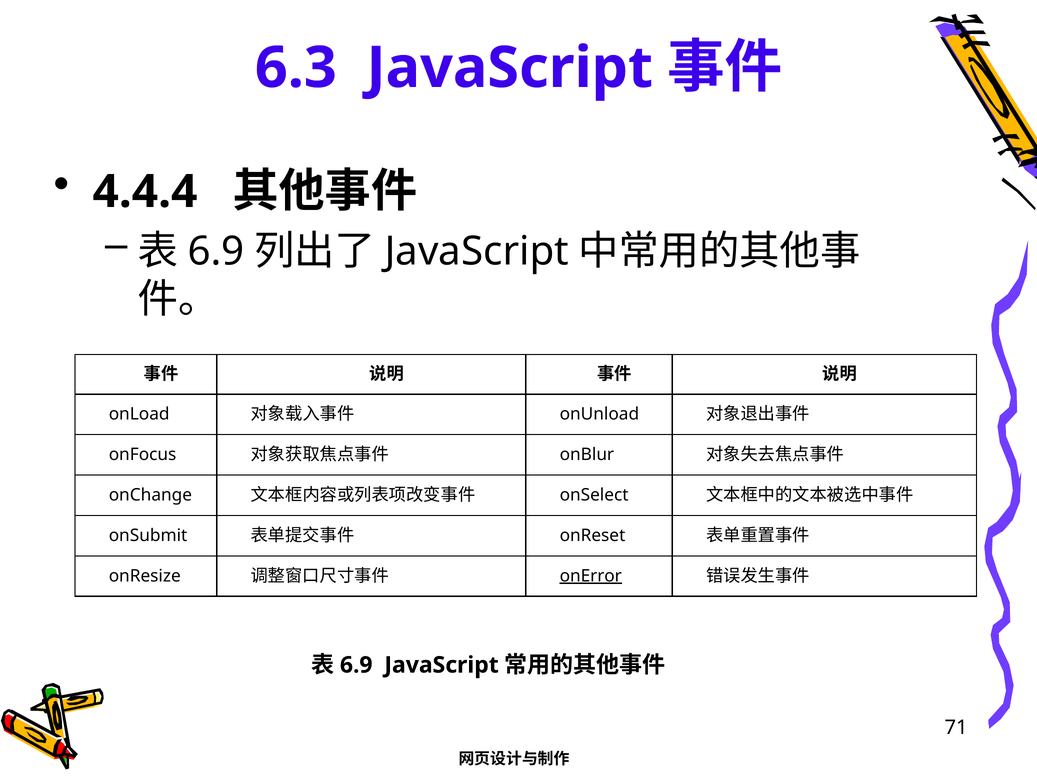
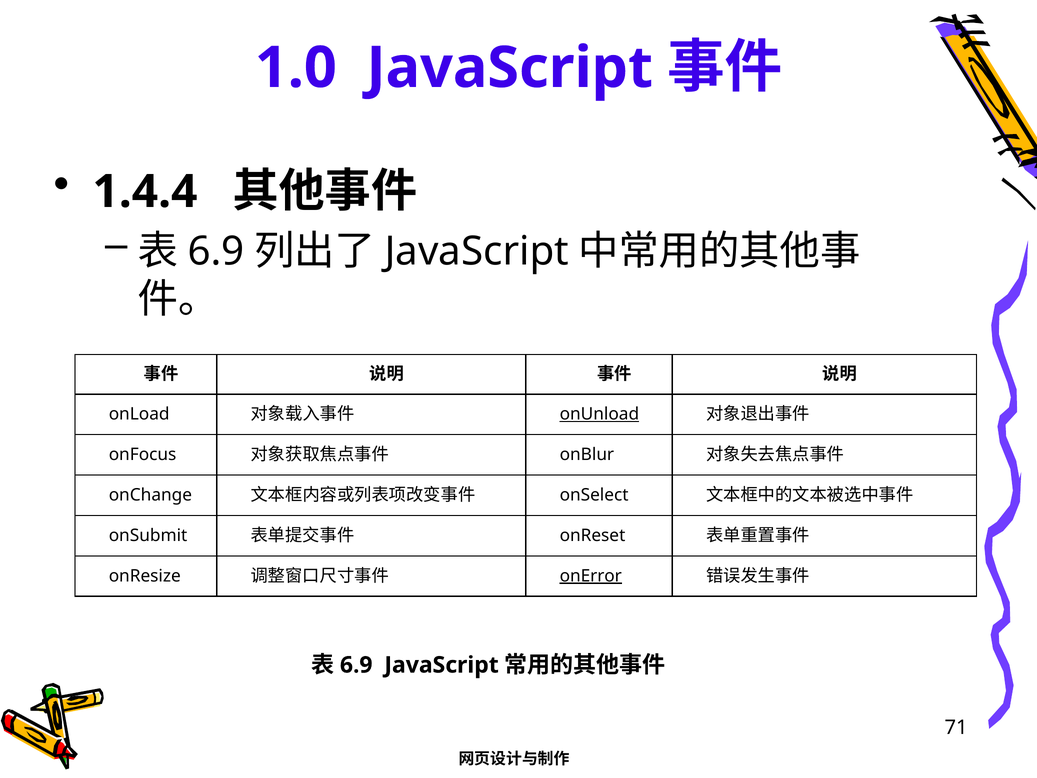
6.3: 6.3 -> 1.0 (296, 68)
4.4.4: 4.4.4 -> 1.4.4 (145, 192)
onUnload underline: none -> present (599, 414)
